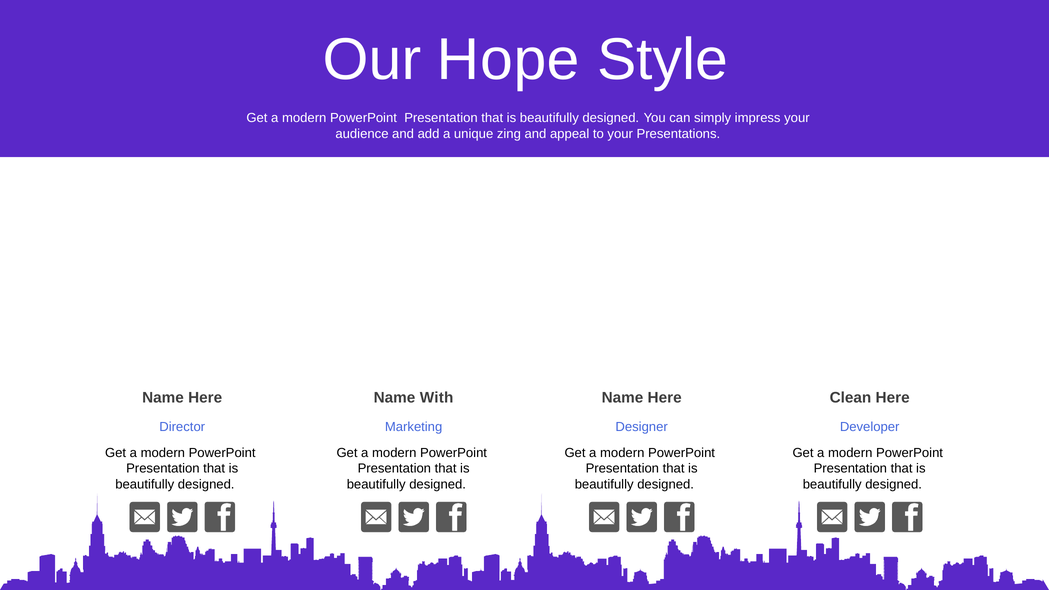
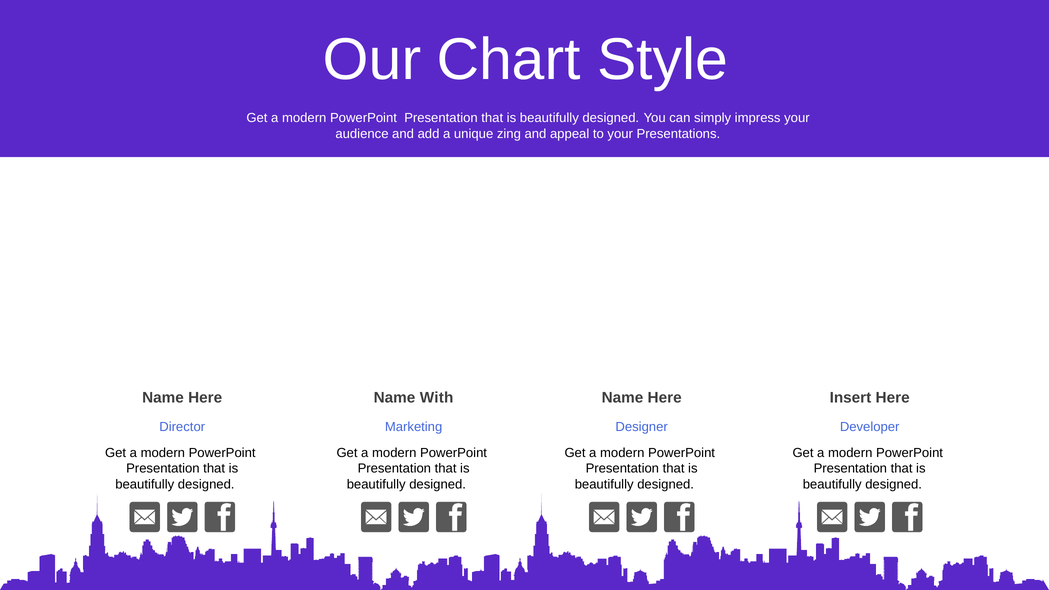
Hope: Hope -> Chart (509, 60)
Clean: Clean -> Insert (850, 398)
